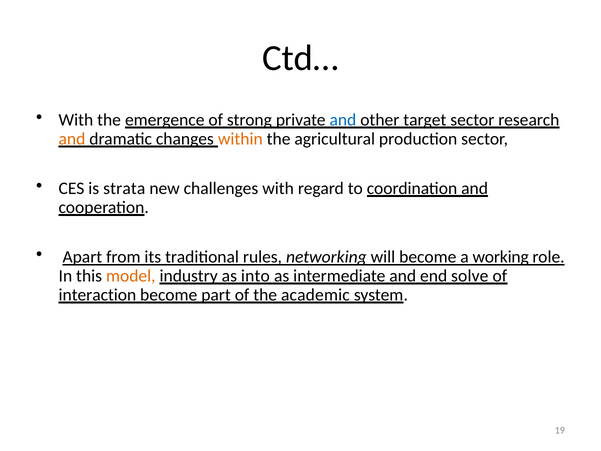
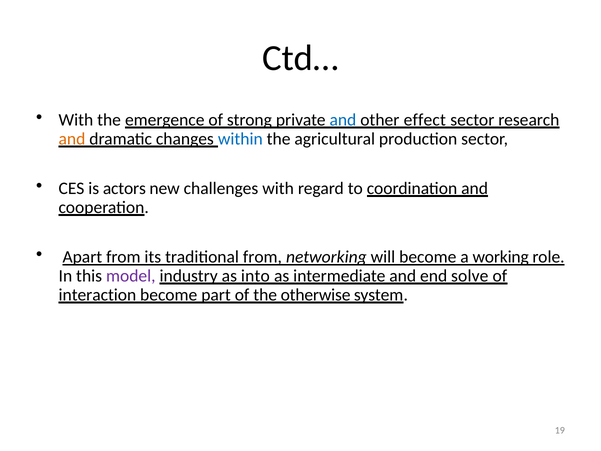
target: target -> effect (425, 120)
within colour: orange -> blue (240, 139)
strata: strata -> actors (124, 188)
traditional rules: rules -> from (262, 257)
model colour: orange -> purple (131, 276)
academic: academic -> otherwise (316, 295)
